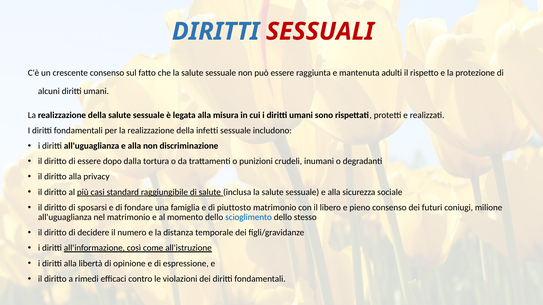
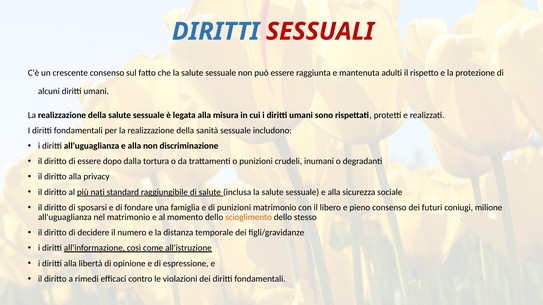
infetti: infetti -> sanità (207, 131)
casi: casi -> nati (98, 192)
di piuttosto: piuttosto -> punizioni (234, 208)
scioglimento colour: blue -> orange (249, 218)
